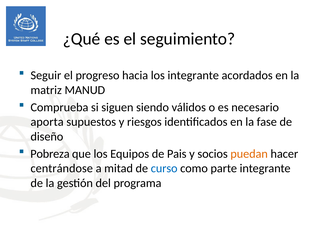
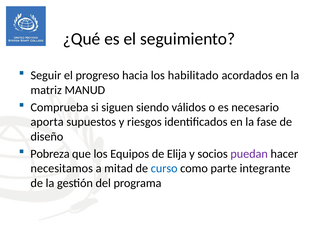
los integrante: integrante -> habilitado (193, 75)
Pais: Pais -> Elija (177, 154)
puedan colour: orange -> purple (249, 154)
centrándose: centrándose -> necesitamos (62, 168)
